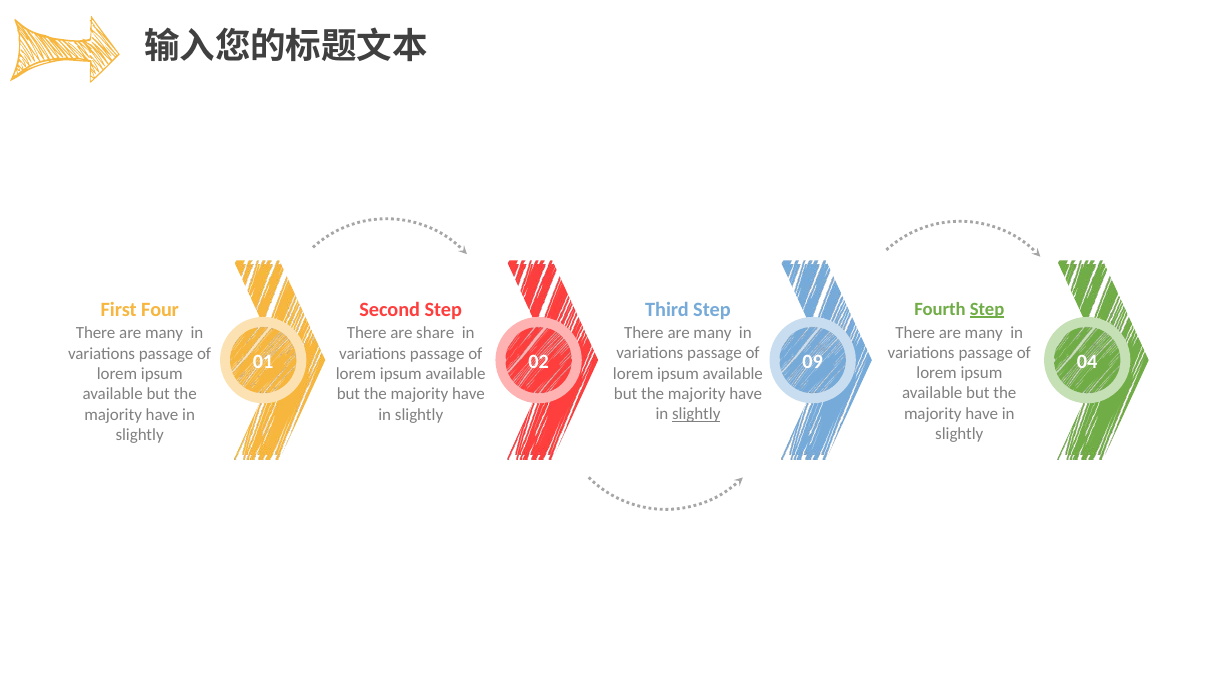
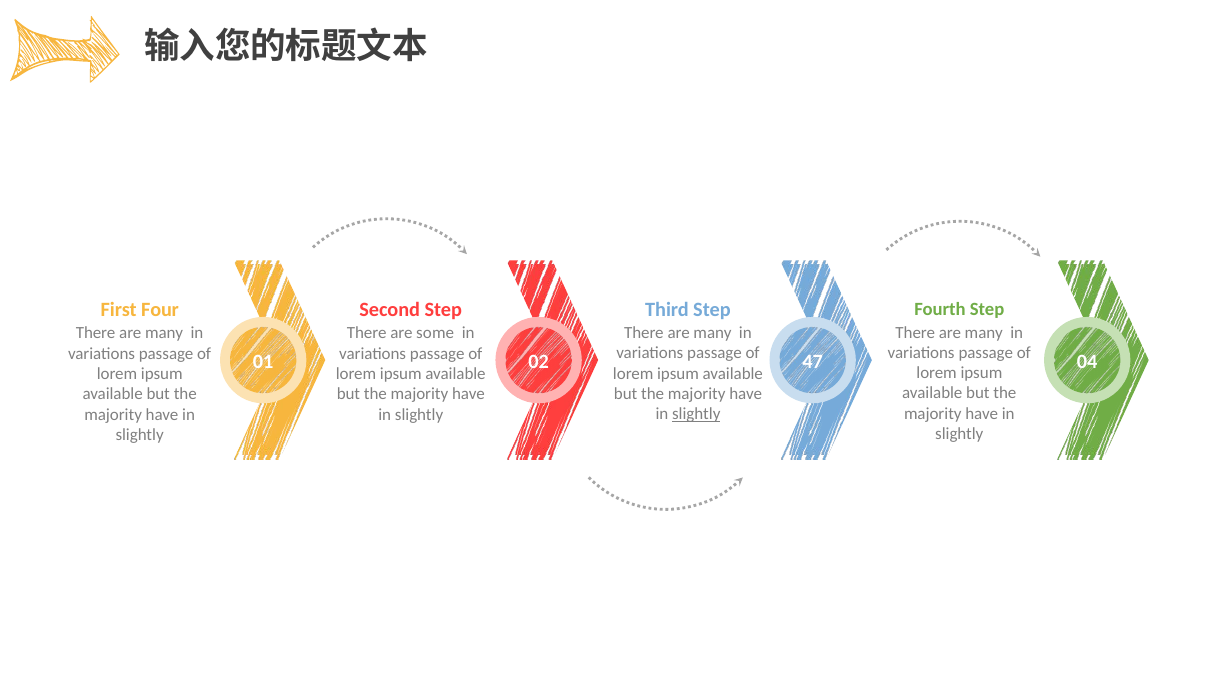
Step underline: present -> none (987, 309)
share: share -> some (435, 333)
09: 09 -> 47 (813, 362)
